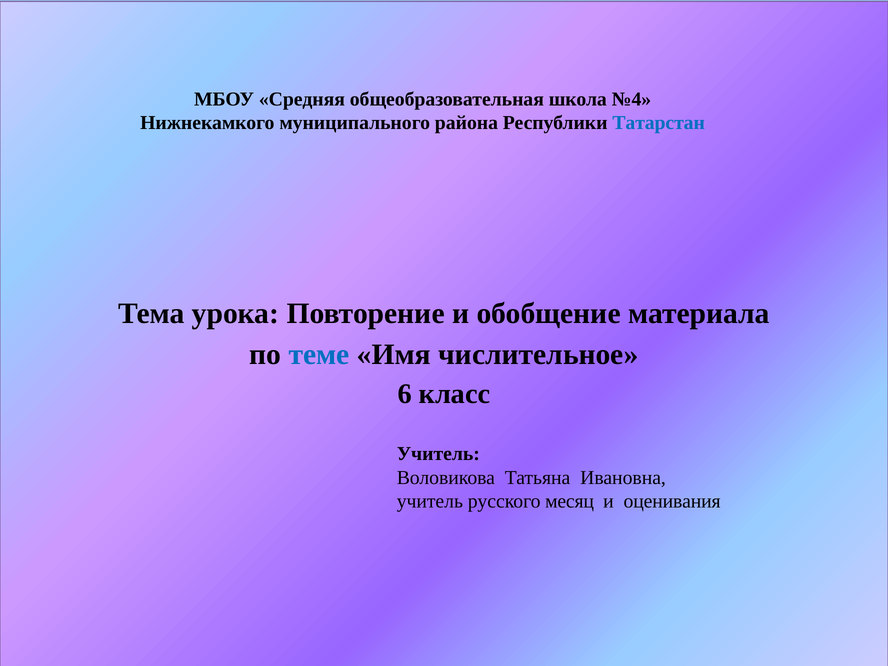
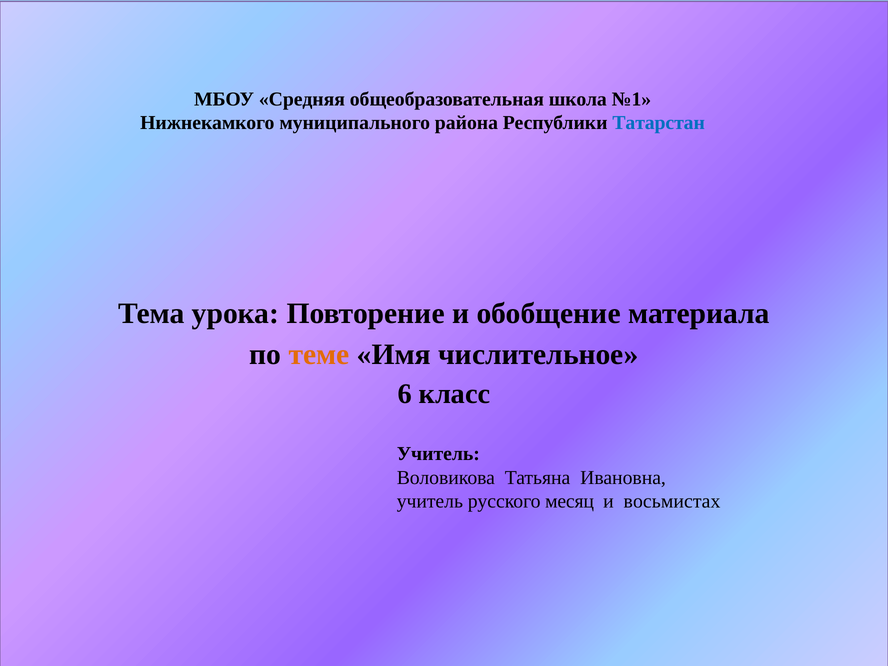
№4: №4 -> №1 (631, 99)
теме colour: blue -> orange (319, 354)
оценивания: оценивания -> восьмистах (672, 501)
